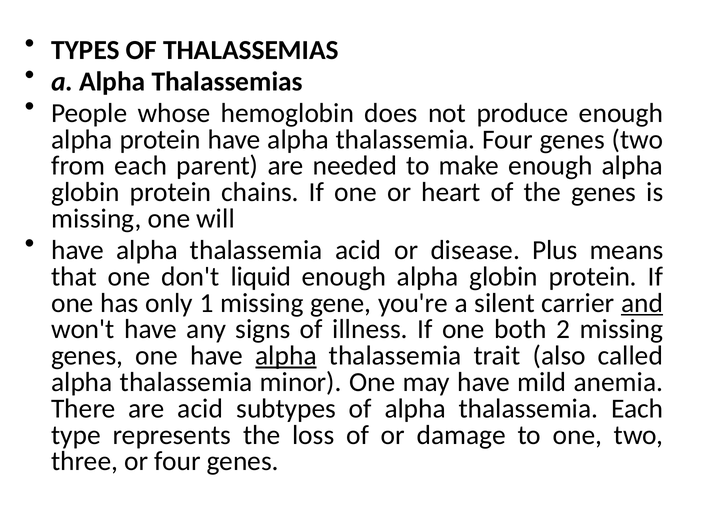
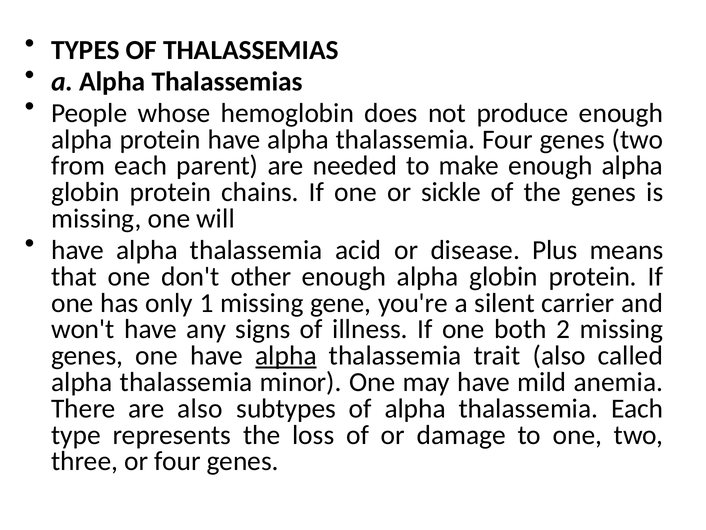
heart: heart -> sickle (451, 192)
liquid: liquid -> other (261, 276)
and underline: present -> none (642, 303)
are acid: acid -> also (200, 408)
